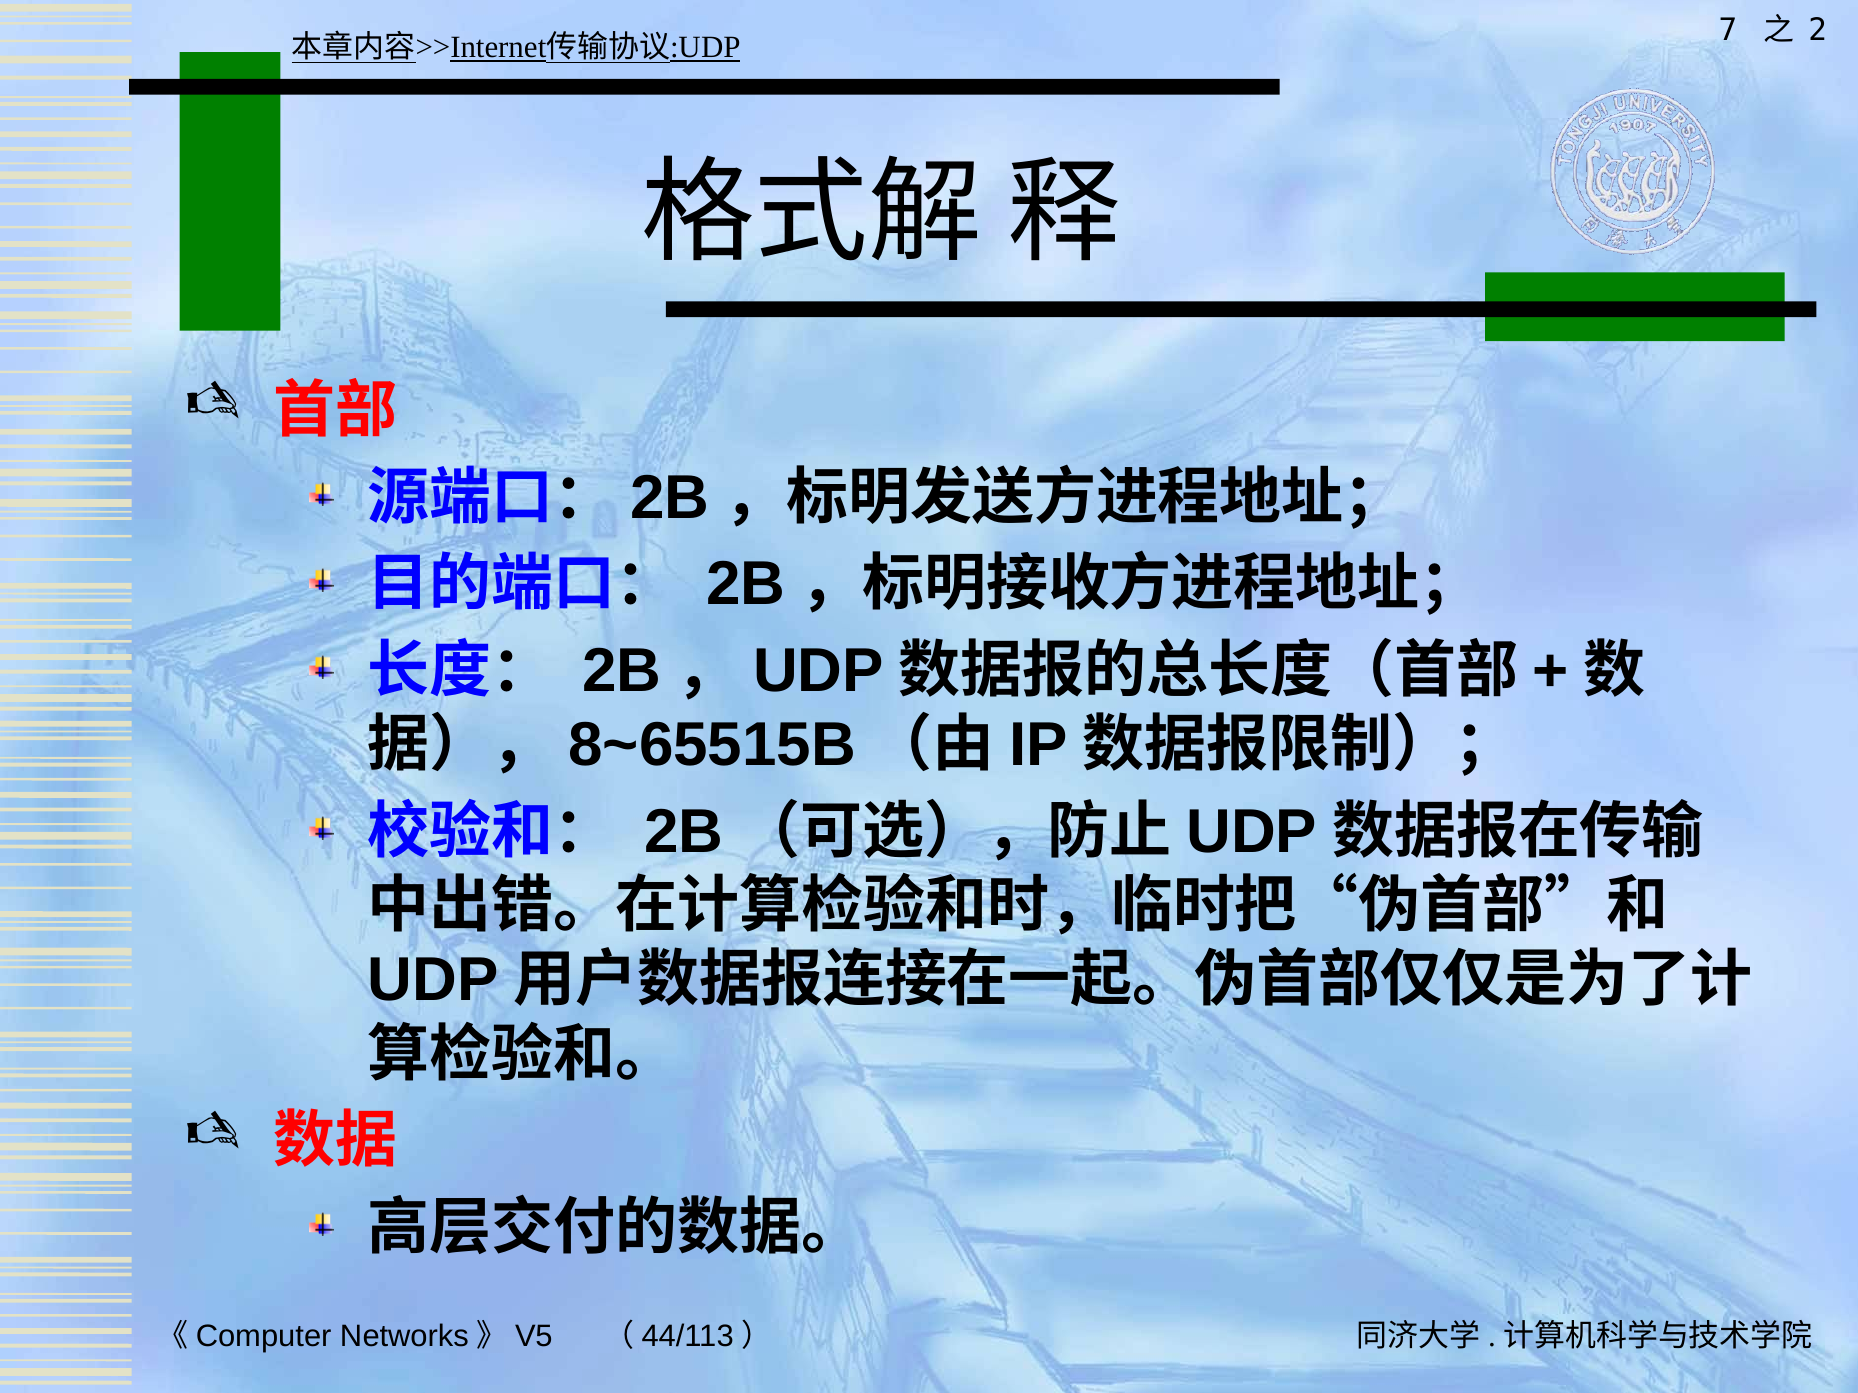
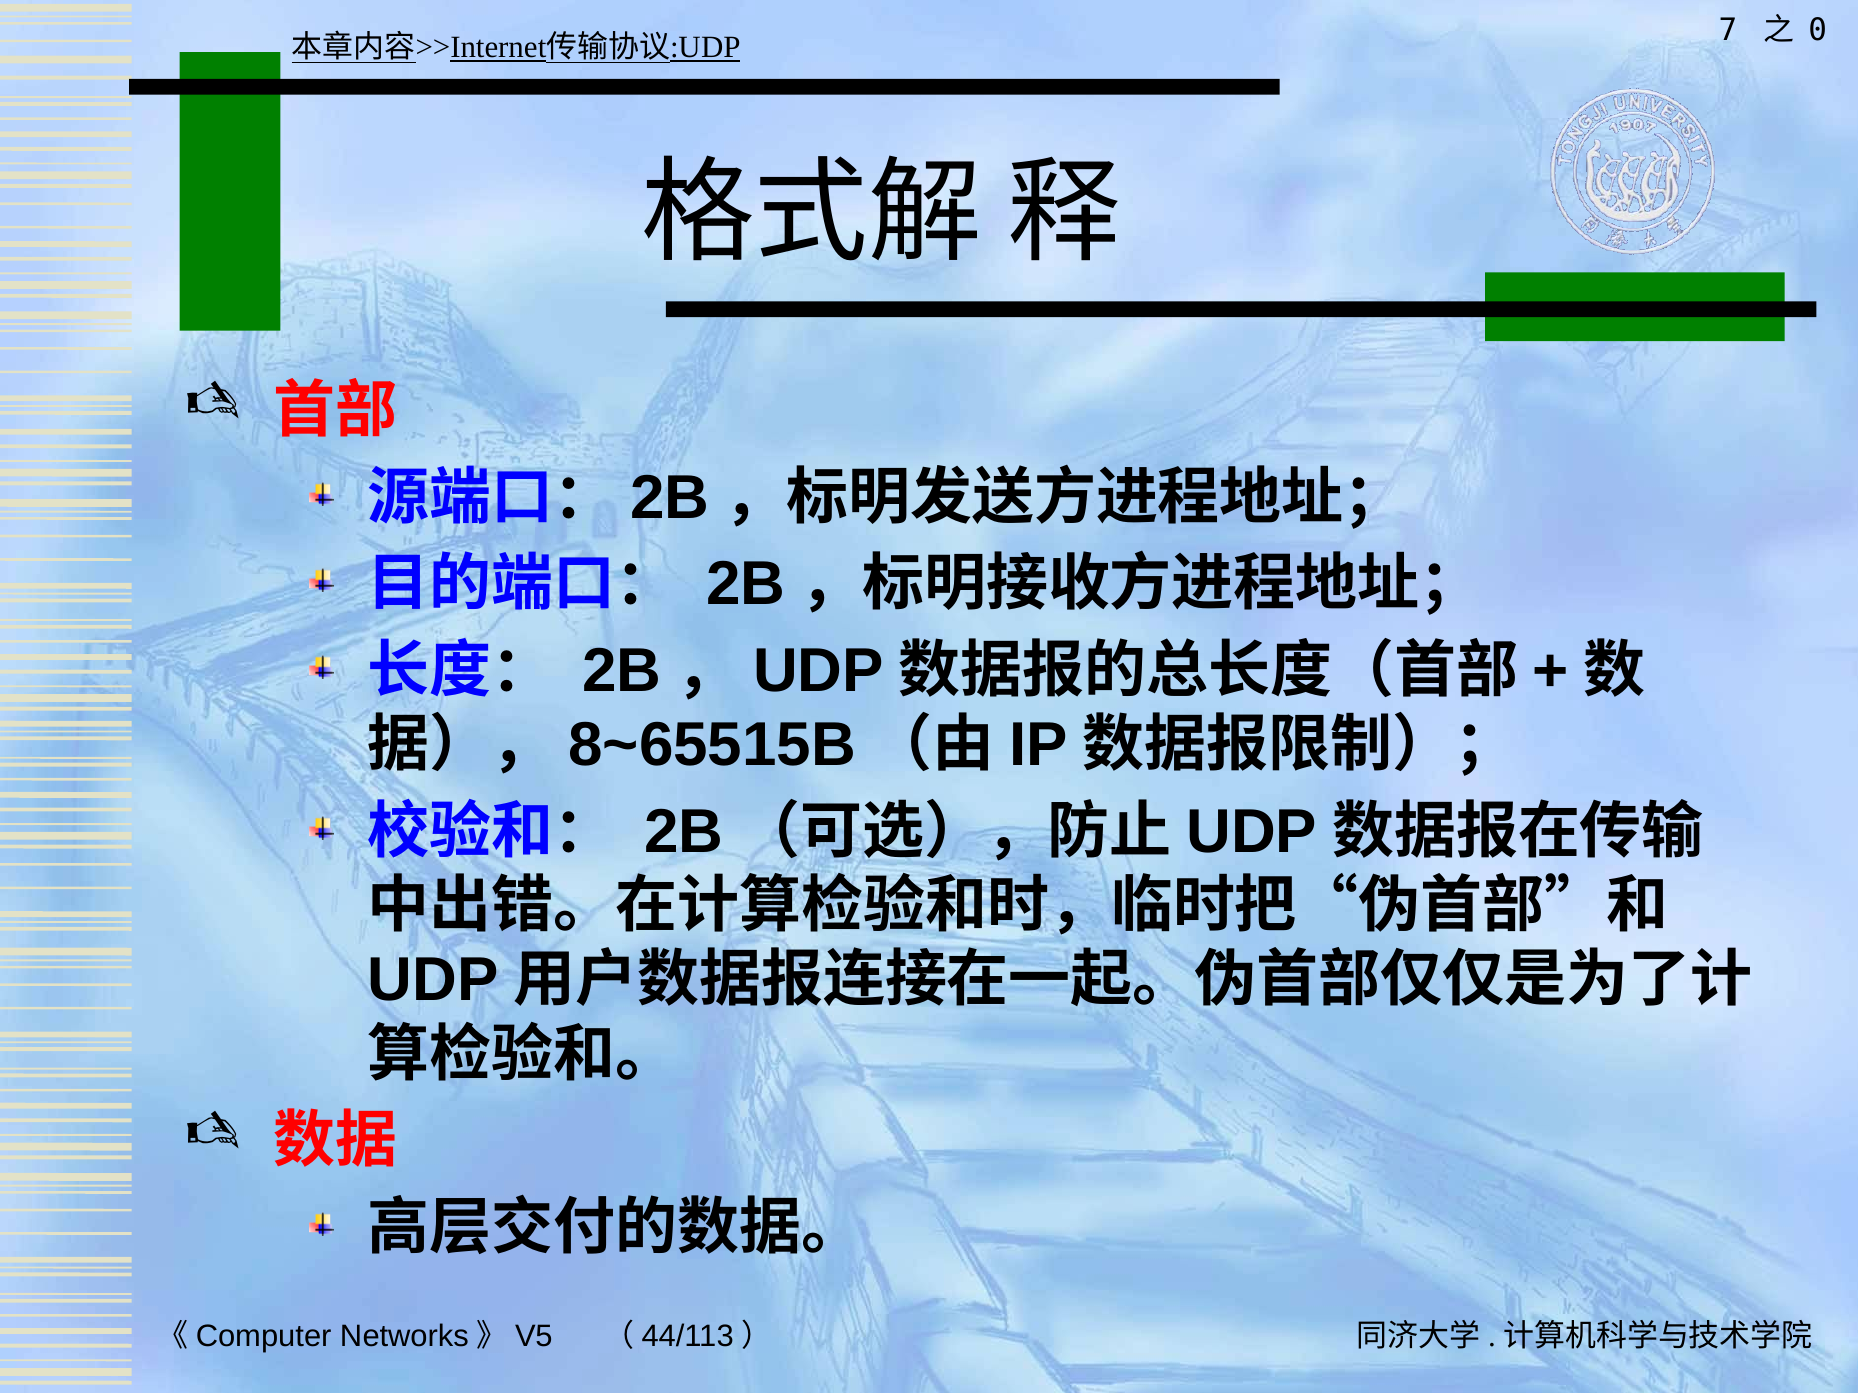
2: 2 -> 0 (1818, 30)
